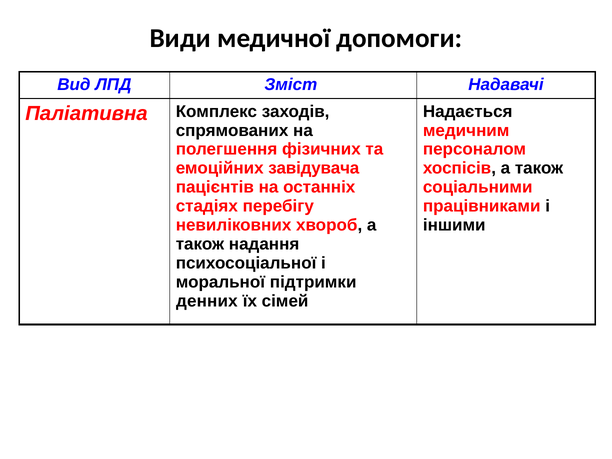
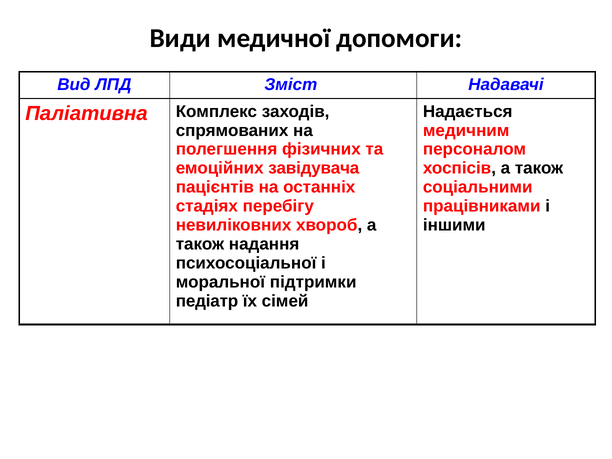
денних: денних -> педіатр (207, 301)
